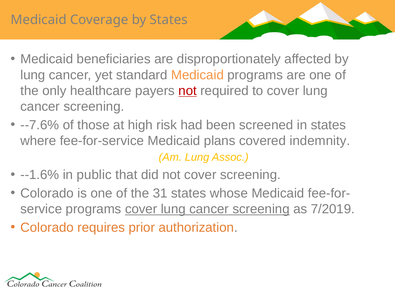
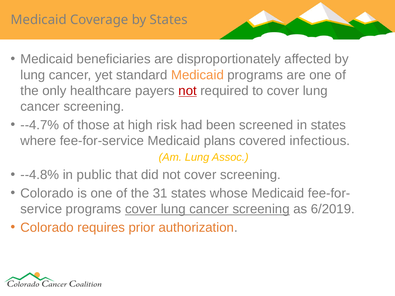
--7.6%: --7.6% -> --4.7% (40, 125)
indemnity: indemnity -> infectious (320, 141)
--1.6%: --1.6% -> --4.8% (40, 175)
7/2019: 7/2019 -> 6/2019 (333, 209)
